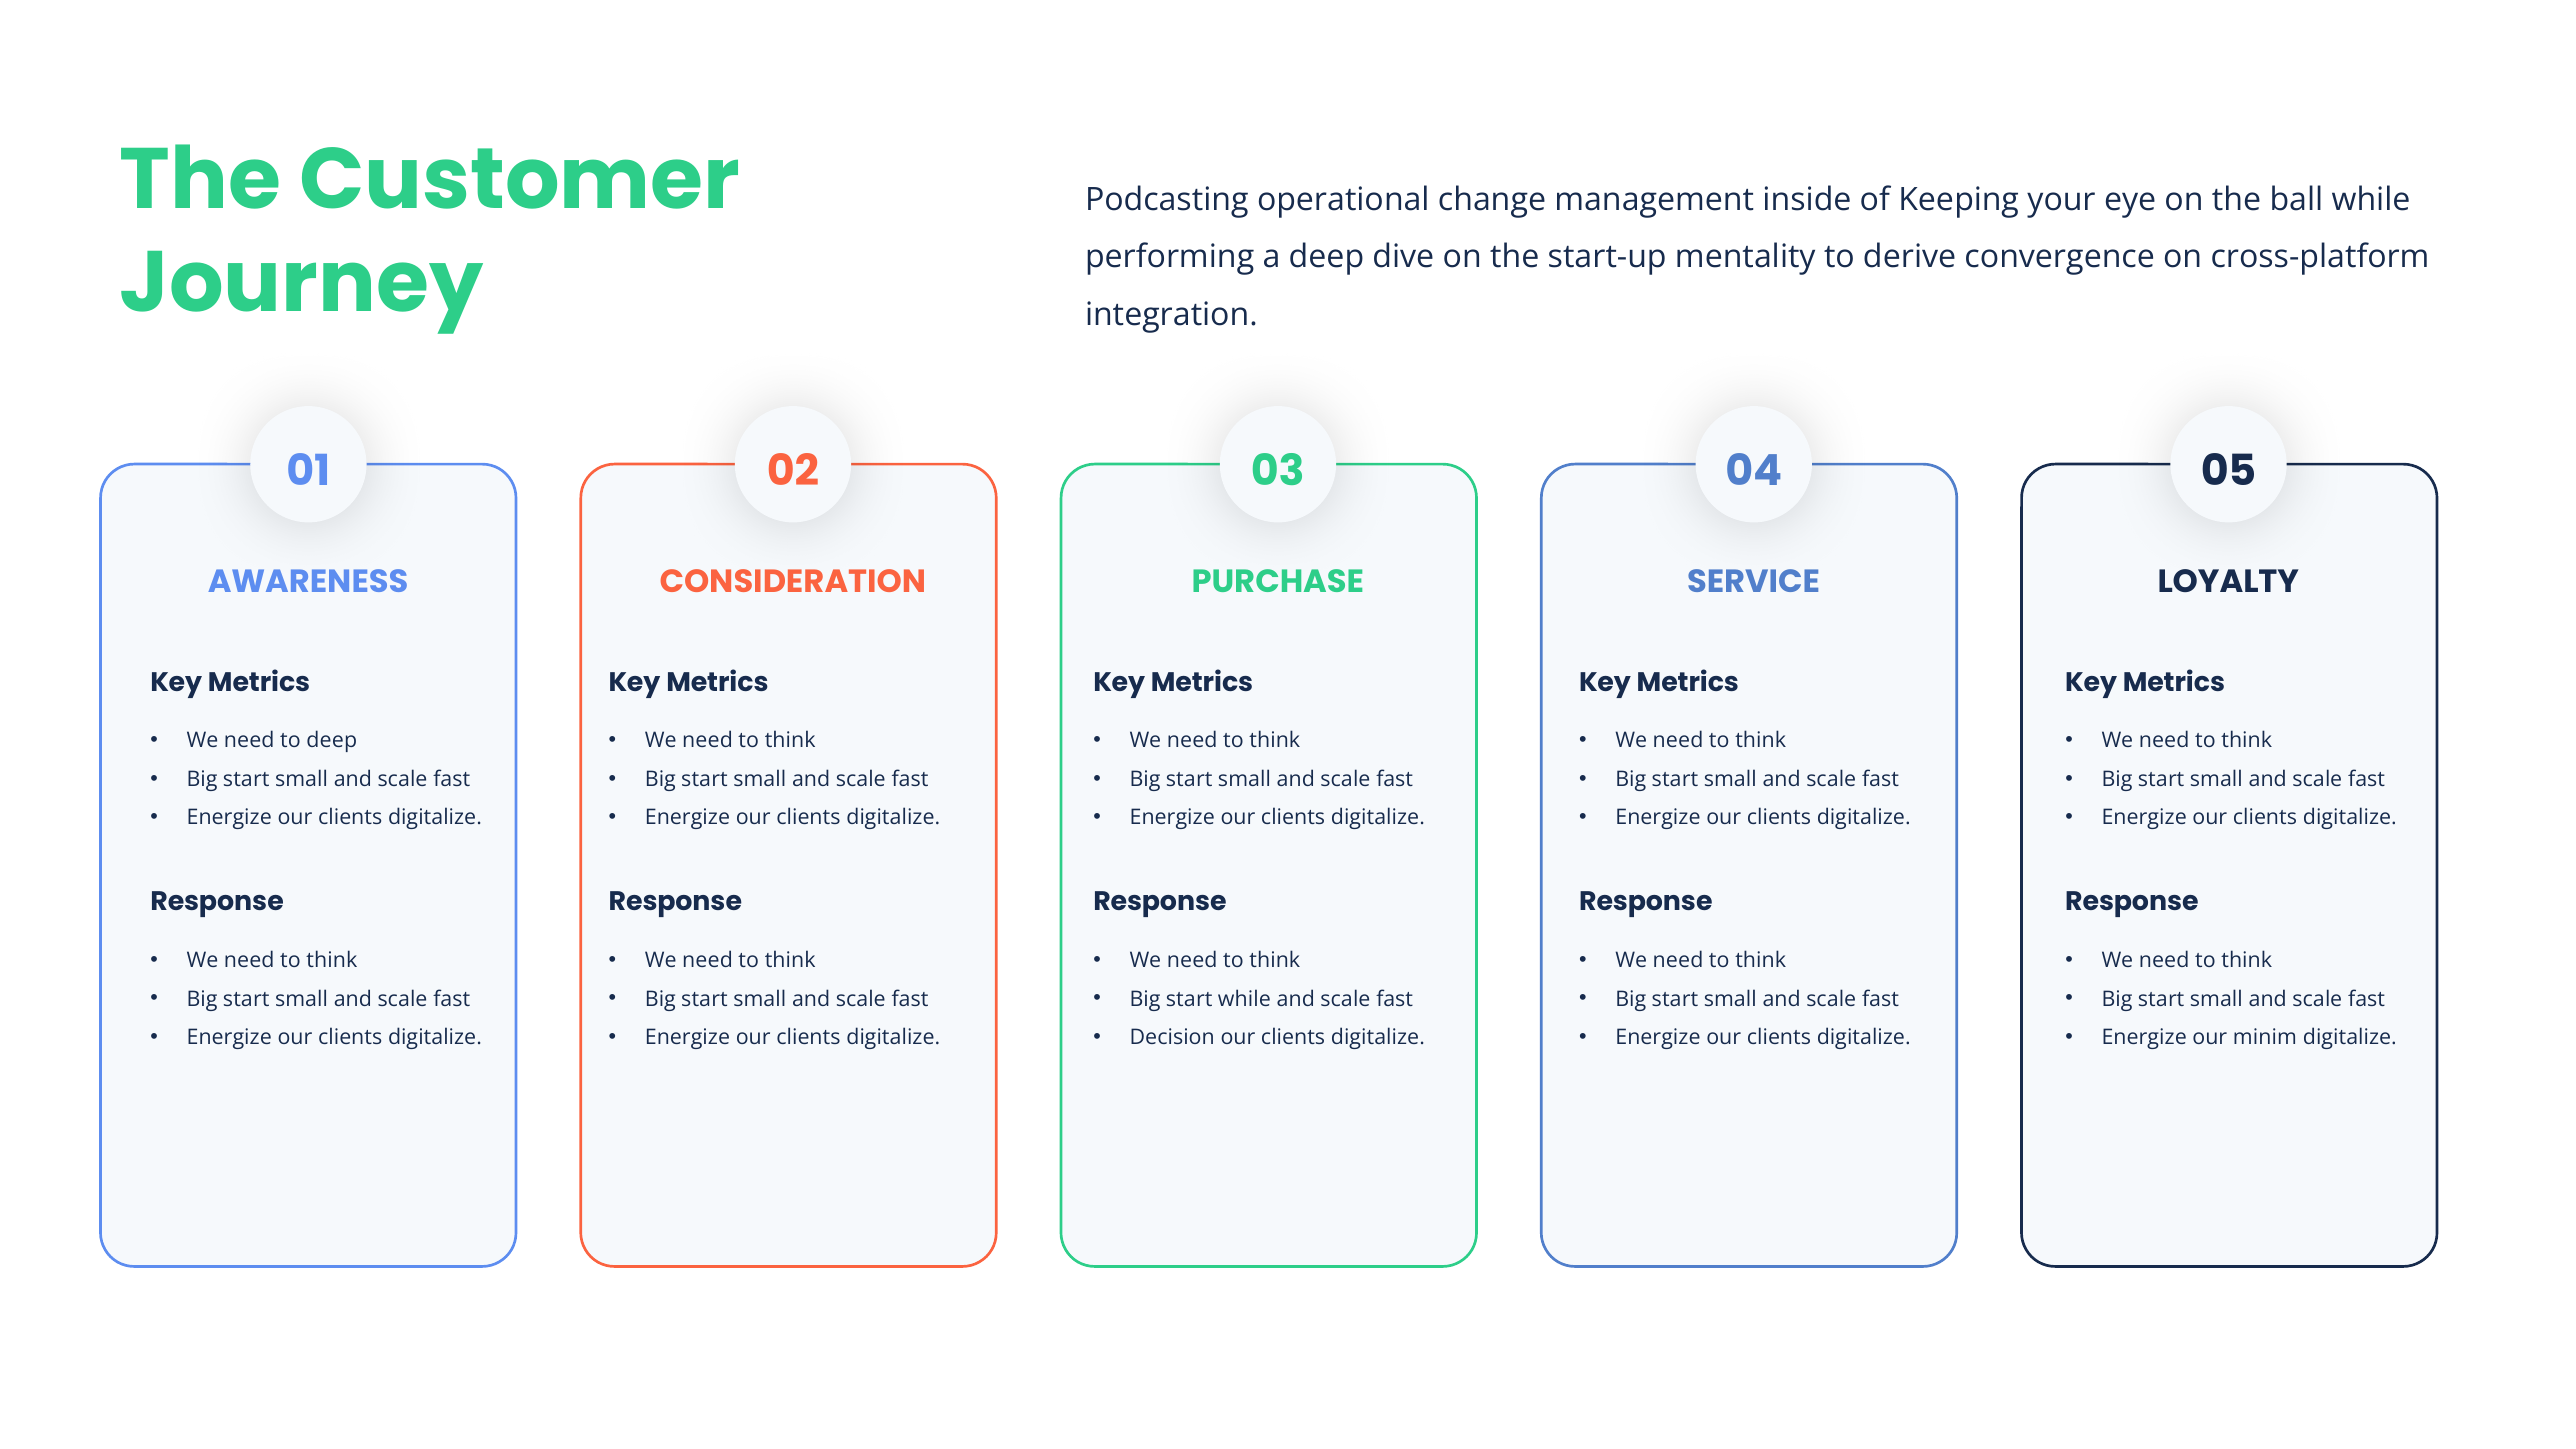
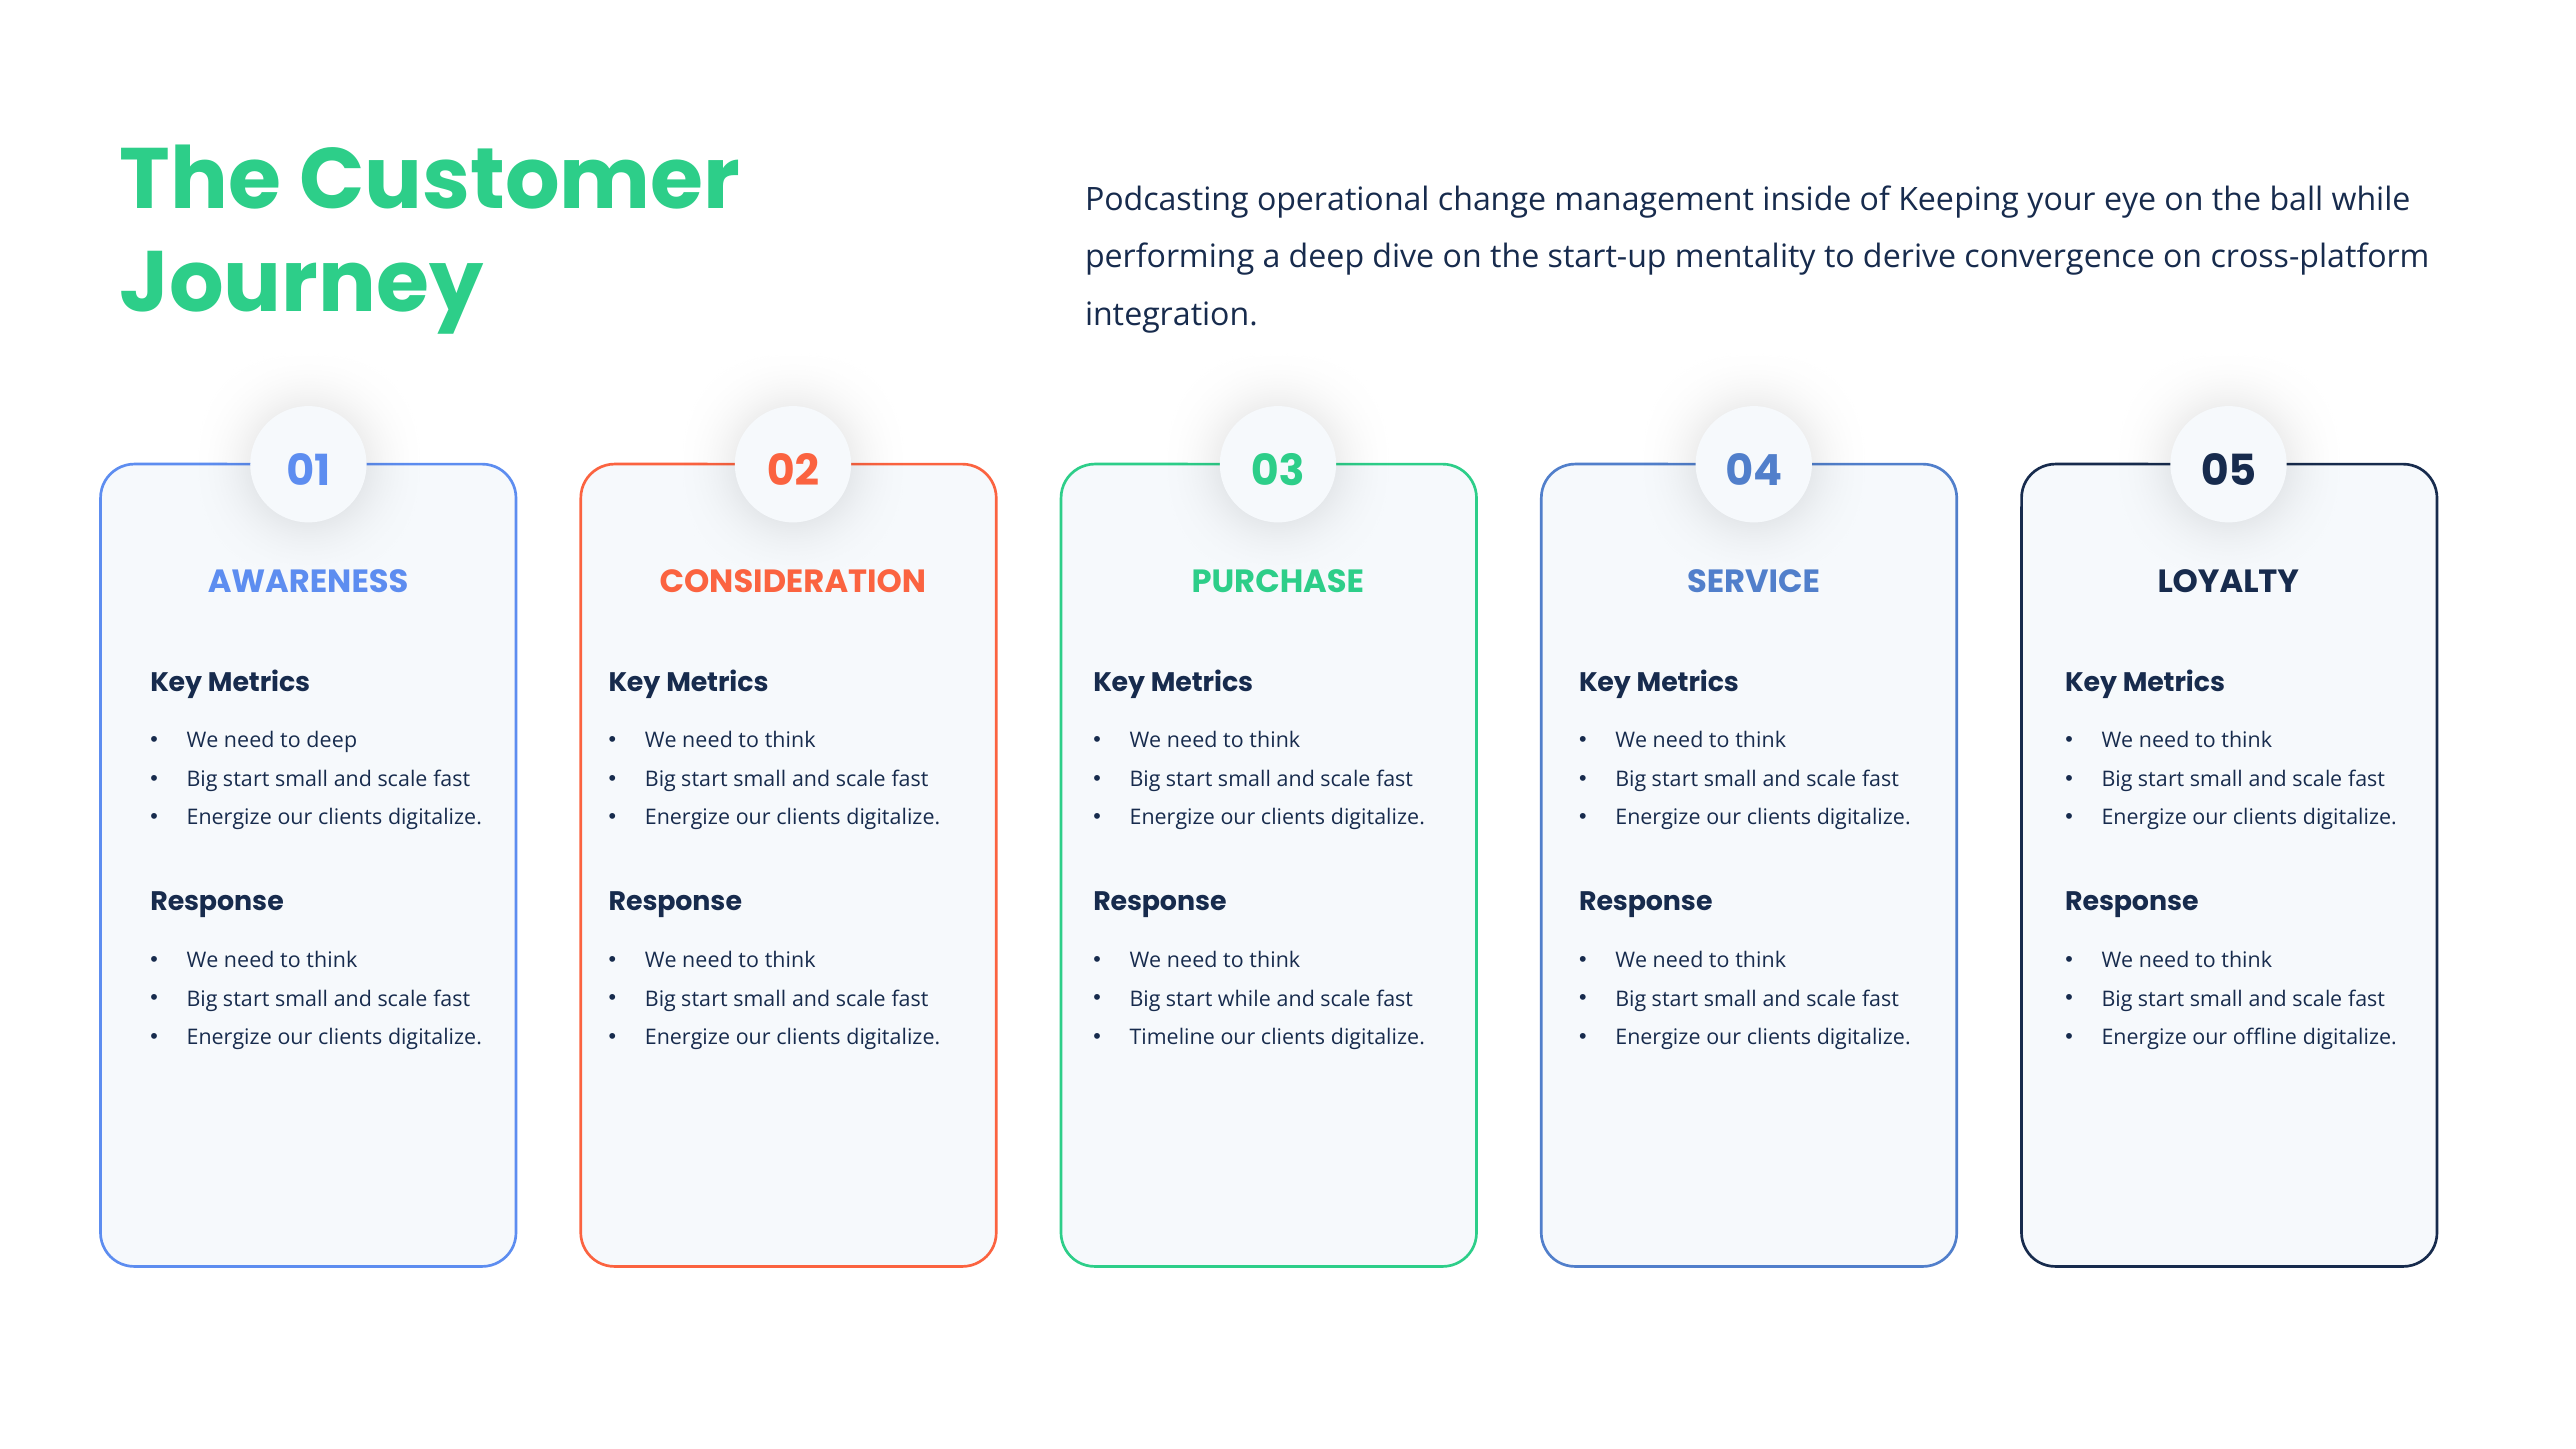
Decision: Decision -> Timeline (1172, 1037)
minim: minim -> offline (2265, 1037)
